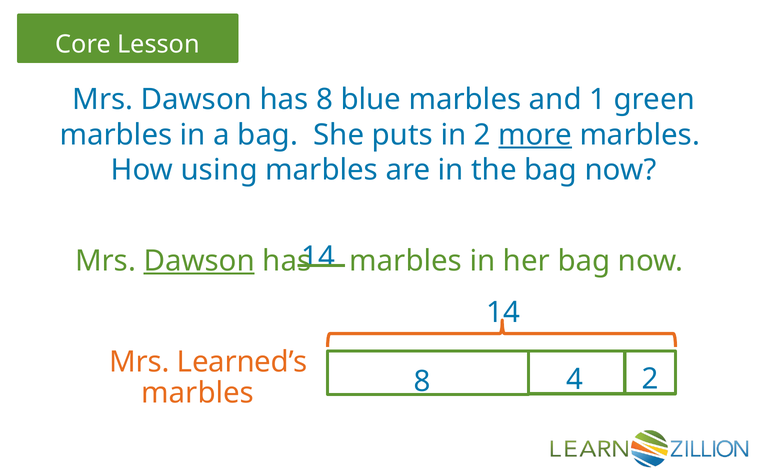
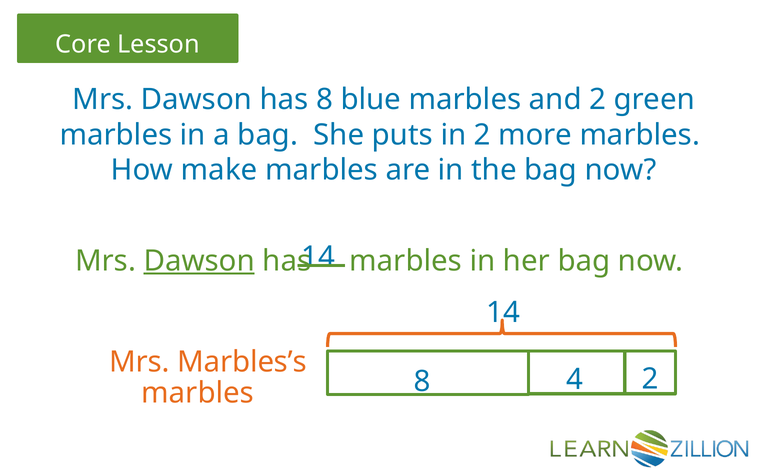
and 1: 1 -> 2 (598, 99)
more underline: present -> none (535, 135)
using: using -> make (219, 170)
Learned’s: Learned’s -> Marbles’s (242, 362)
